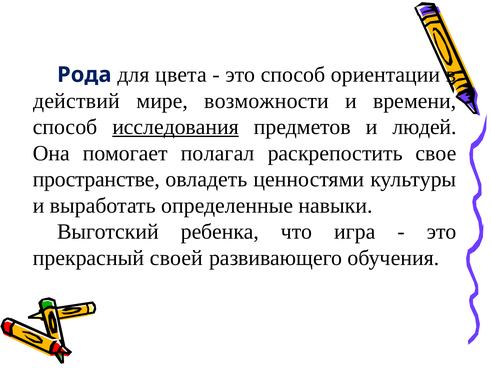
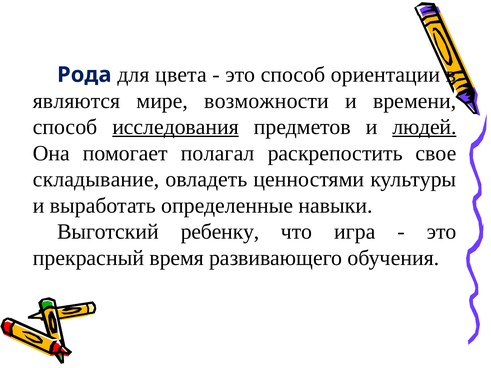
действий: действий -> являются (77, 101)
людей underline: none -> present (424, 127)
пространстве: пространстве -> складывание (96, 180)
ребенка: ребенка -> ребенку (220, 232)
своей: своей -> время (177, 258)
